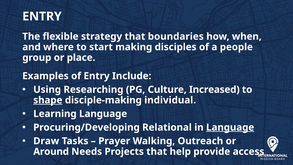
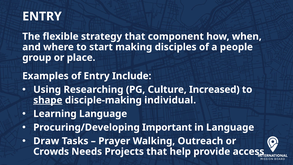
boundaries: boundaries -> component (176, 36)
Relational: Relational -> Important (167, 127)
Language underline: present -> none (230, 127)
Around: Around -> Crowds (51, 151)
